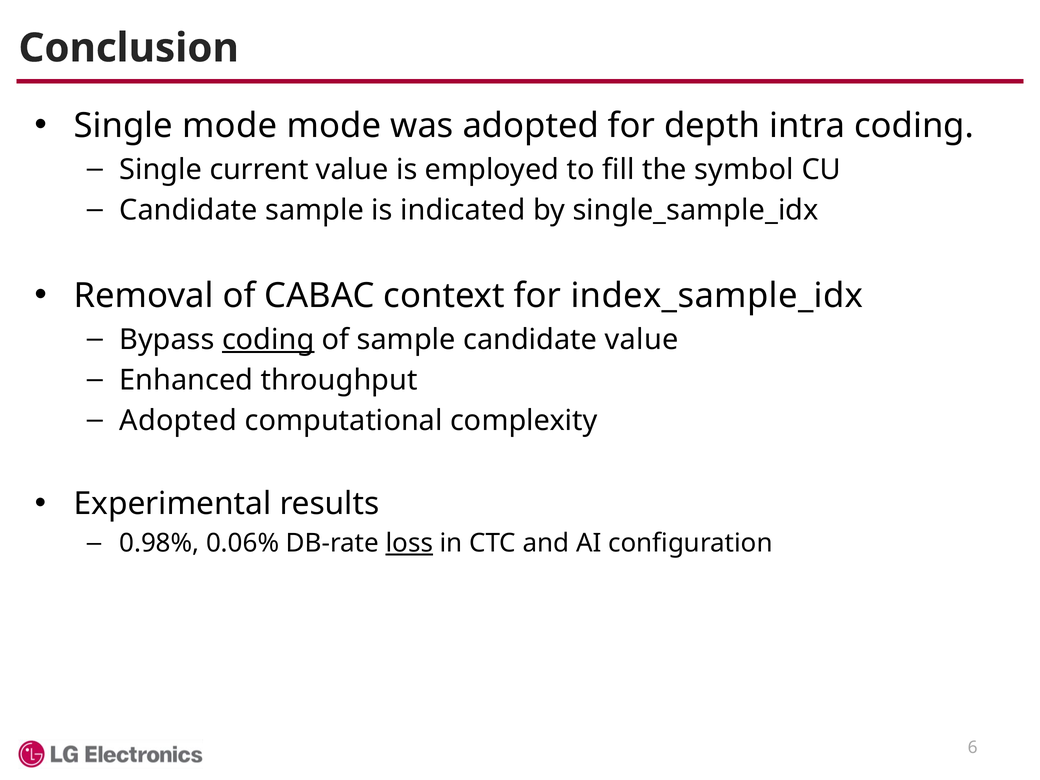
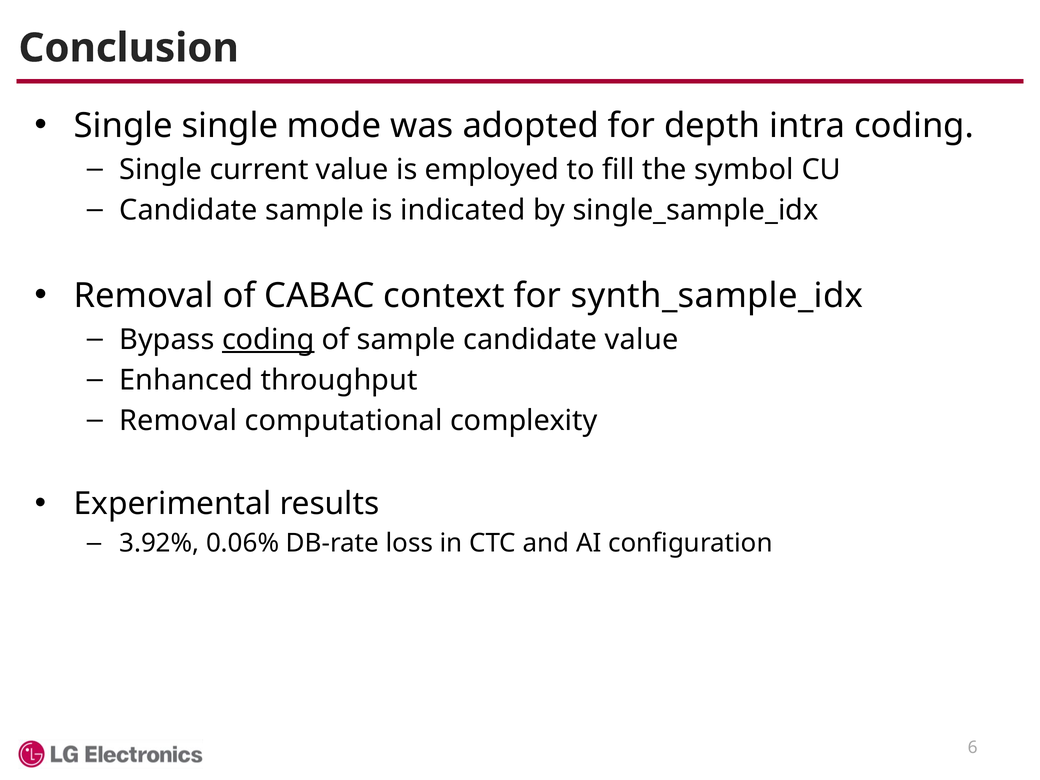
Single mode: mode -> single (230, 126)
index_sample_idx: index_sample_idx -> synth_sample_idx (717, 296)
Adopted: Adopted -> Removal (178, 420)
0.98%: 0.98% -> 3.92% (159, 543)
loss underline: present -> none (409, 543)
